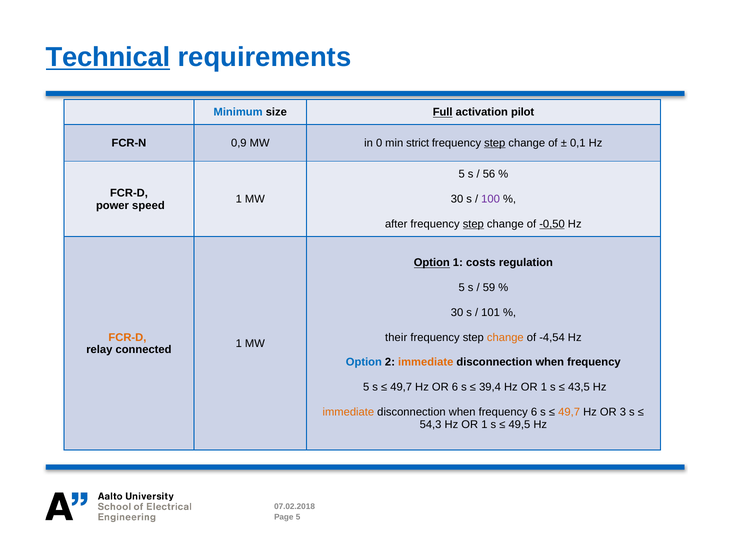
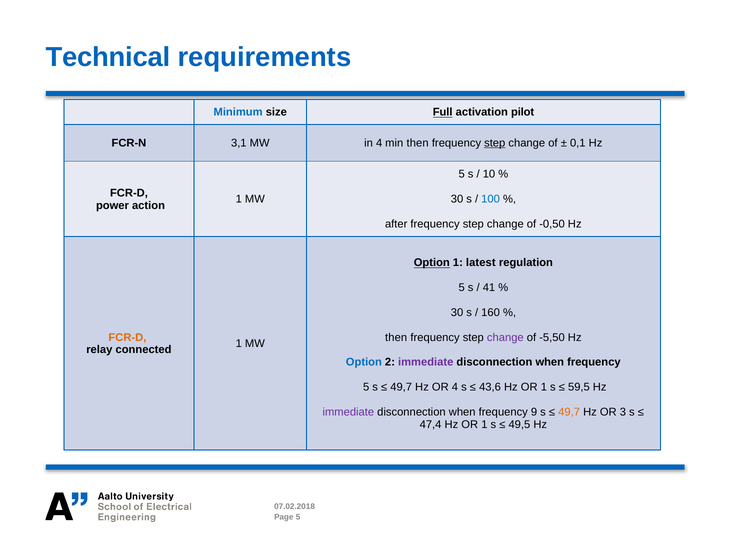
Technical underline: present -> none (108, 57)
0,9: 0,9 -> 3,1 (239, 143)
in 0: 0 -> 4 (379, 143)
min strict: strict -> then (418, 143)
56: 56 -> 10 (489, 174)
100 colour: purple -> blue (491, 199)
speed: speed -> action (148, 205)
step underline: present -> none (473, 224)
-0,50 underline: present -> none (552, 224)
costs: costs -> latest (481, 263)
59: 59 -> 41 (489, 288)
101: 101 -> 160 (491, 313)
their: their -> then (396, 338)
change colour: orange -> purple (505, 338)
-4,54: -4,54 -> -5,50 (552, 338)
immediate colour: orange -> purple (426, 362)
OR 6: 6 -> 4 (455, 387)
39,4: 39,4 -> 43,6 (490, 387)
43,5: 43,5 -> 59,5 (579, 387)
immediate colour: orange -> purple (348, 412)
frequency 6: 6 -> 9 (534, 412)
54,3: 54,3 -> 47,4 (431, 425)
